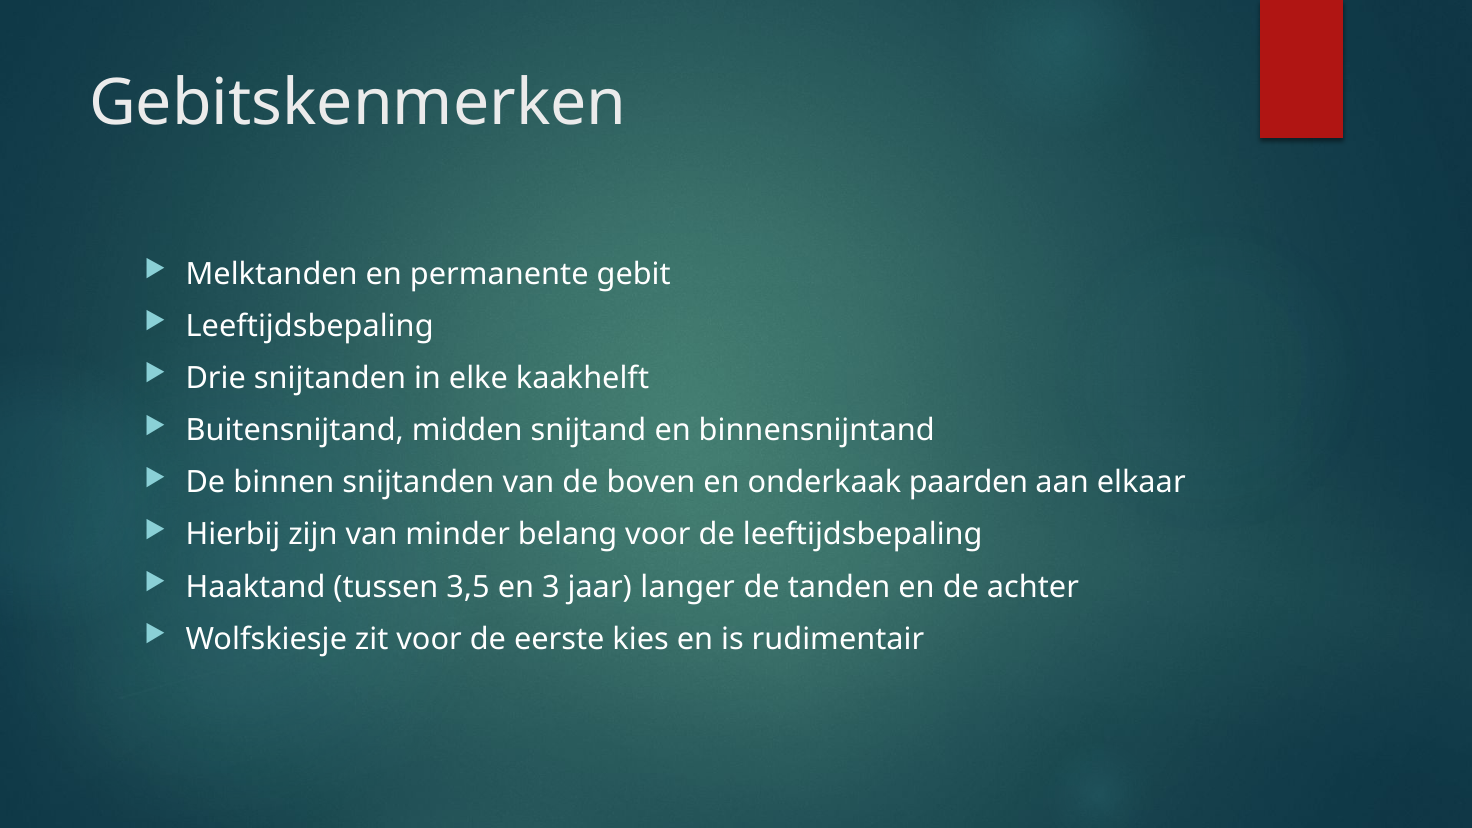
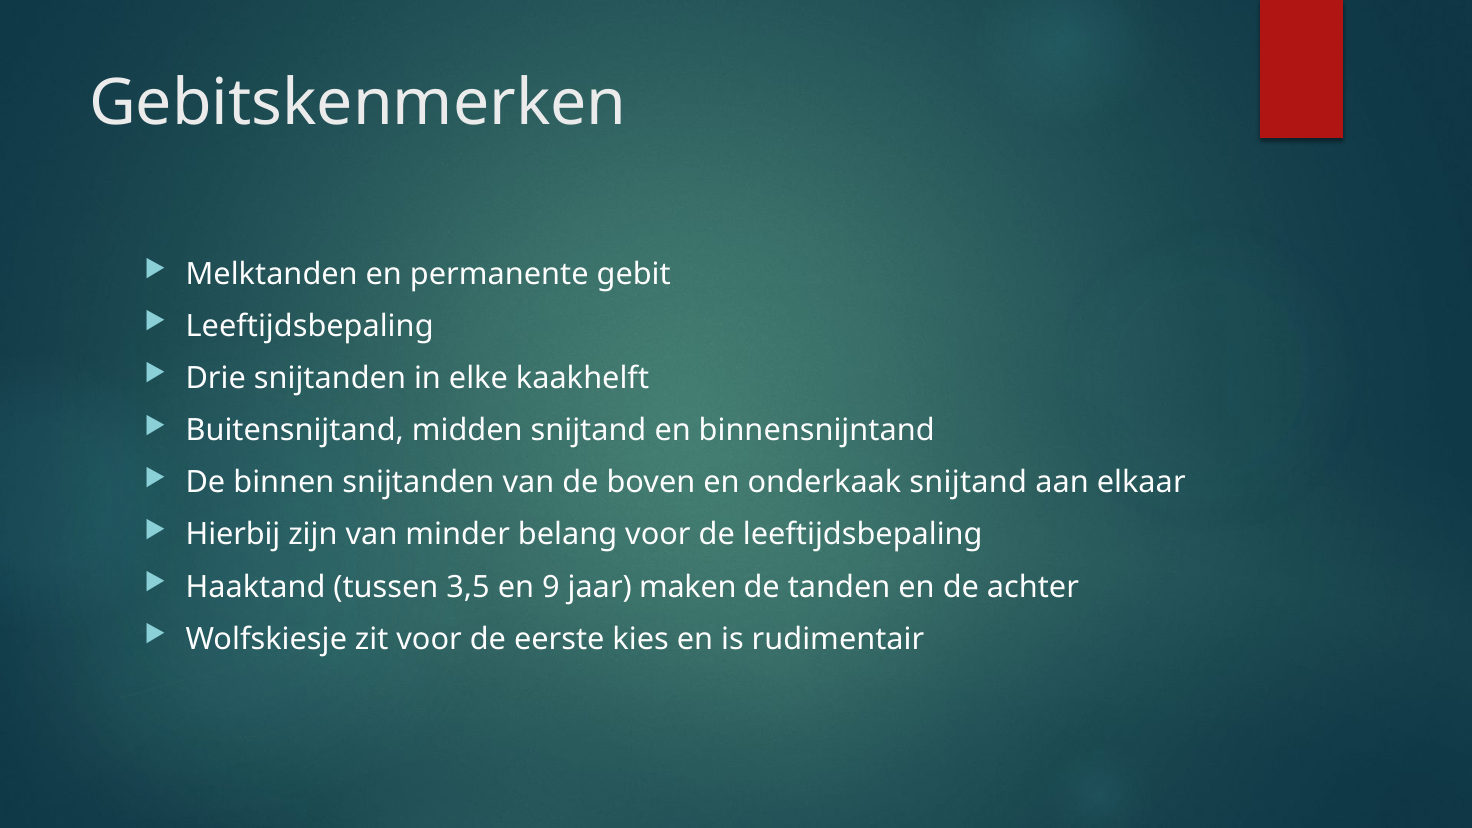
onderkaak paarden: paarden -> snijtand (968, 483)
3: 3 -> 9 (551, 587)
langer: langer -> maken (688, 587)
